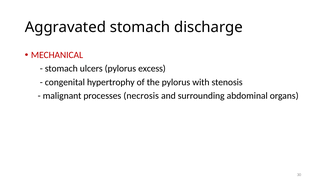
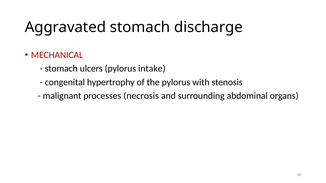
excess: excess -> intake (152, 69)
